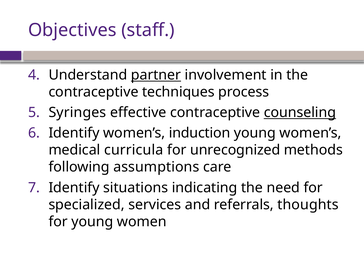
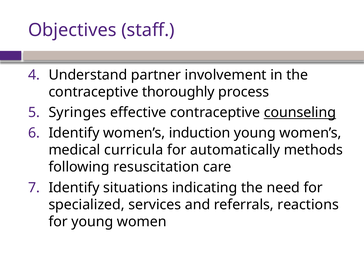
partner underline: present -> none (156, 75)
techniques: techniques -> thoroughly (178, 92)
unrecognized: unrecognized -> automatically (235, 150)
assumptions: assumptions -> resuscitation (156, 167)
thoughts: thoughts -> reactions (308, 205)
